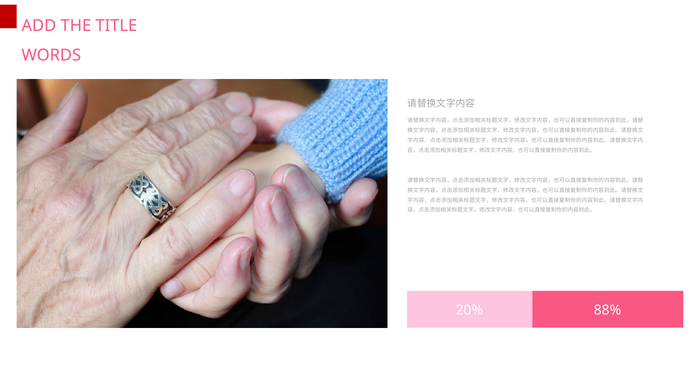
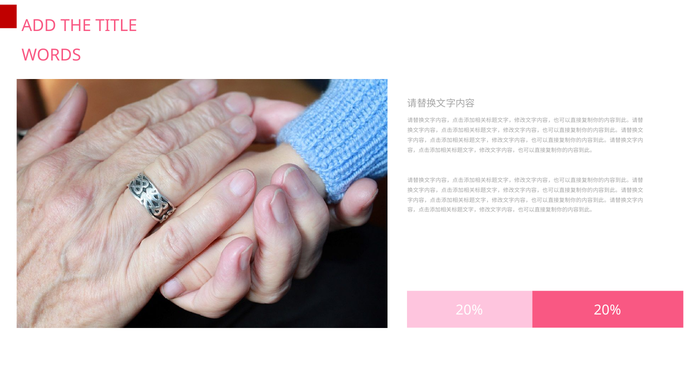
20% 88%: 88% -> 20% (607, 310)
